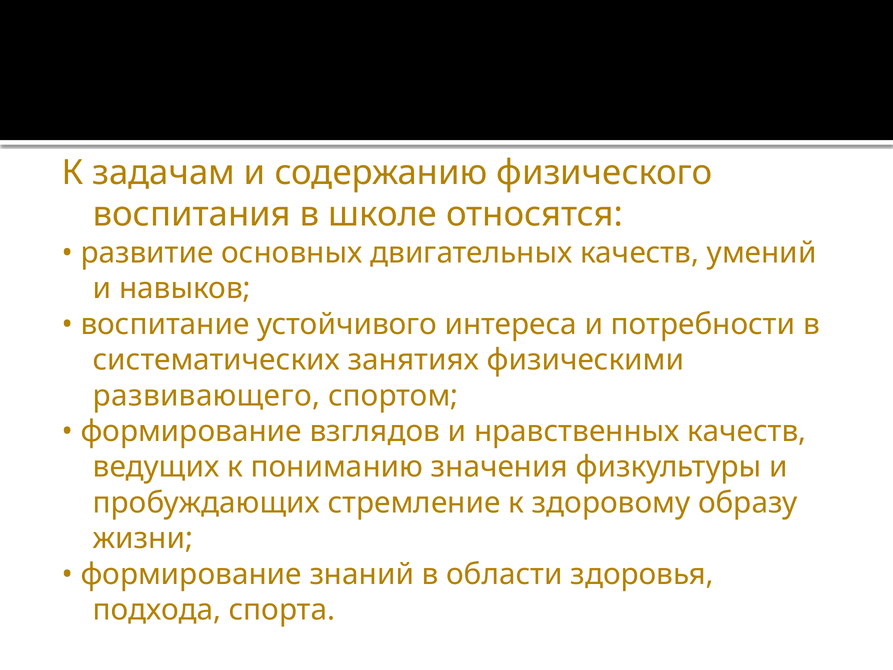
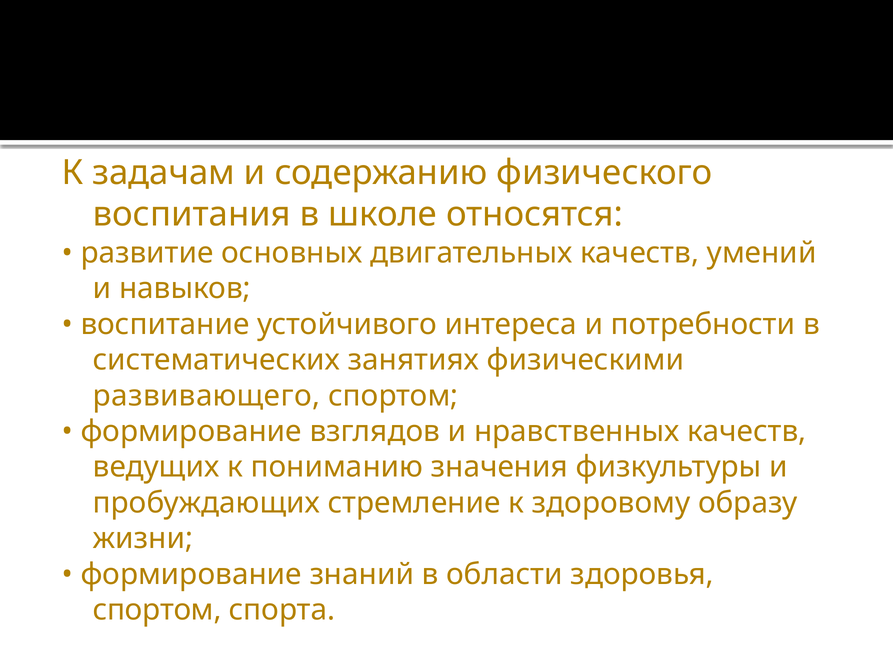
подхода: подхода -> спортом (157, 610)
